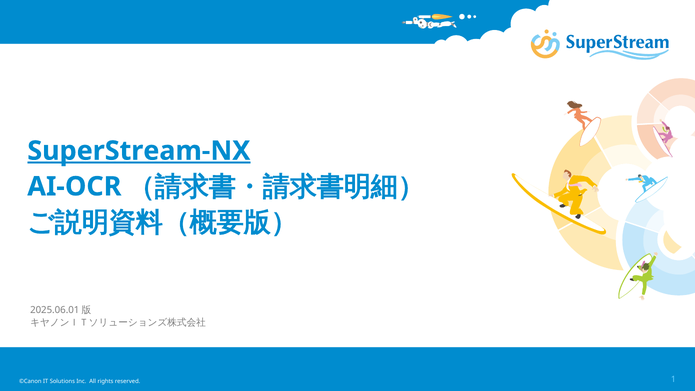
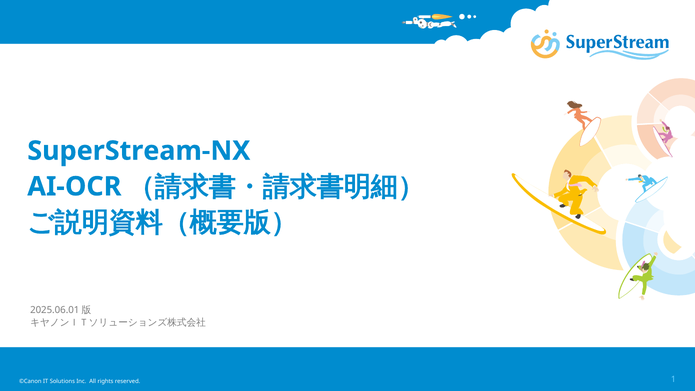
SuperStream-NX underline: present -> none (139, 151)
